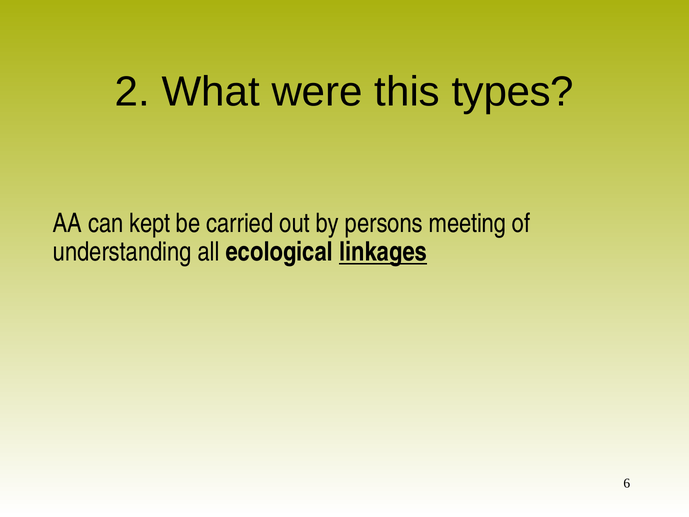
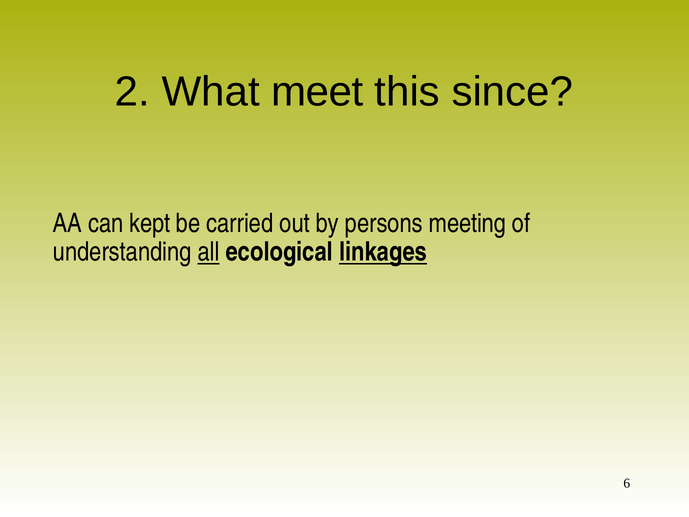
were: were -> meet (317, 92)
types: types -> since (512, 92)
all underline: none -> present (209, 252)
